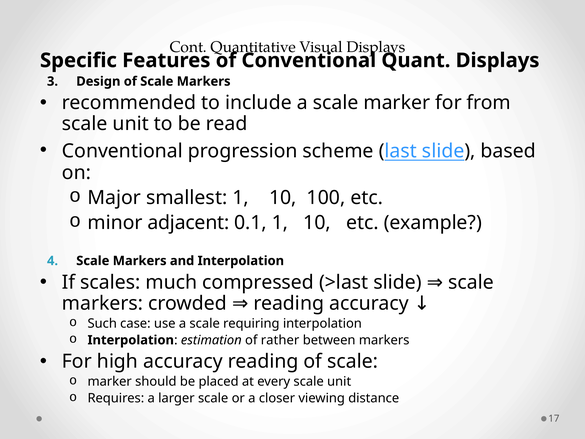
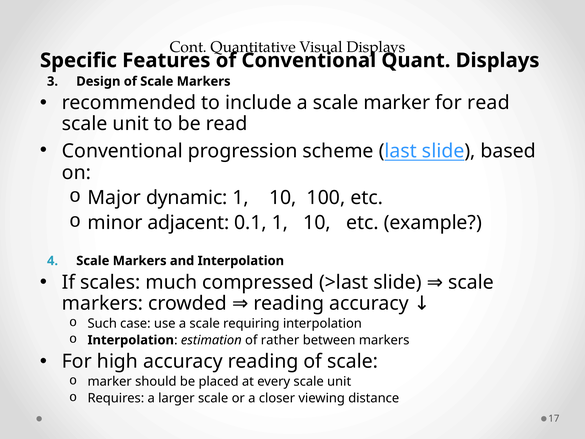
for from: from -> read (488, 103)
smallest: smallest -> dynamic (187, 198)
